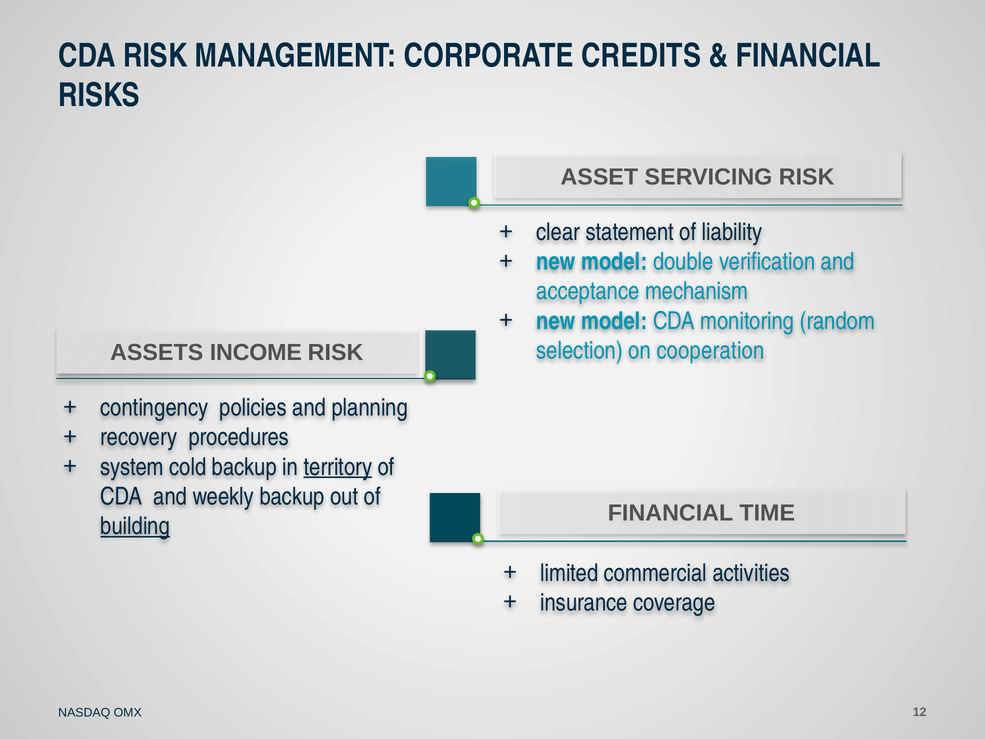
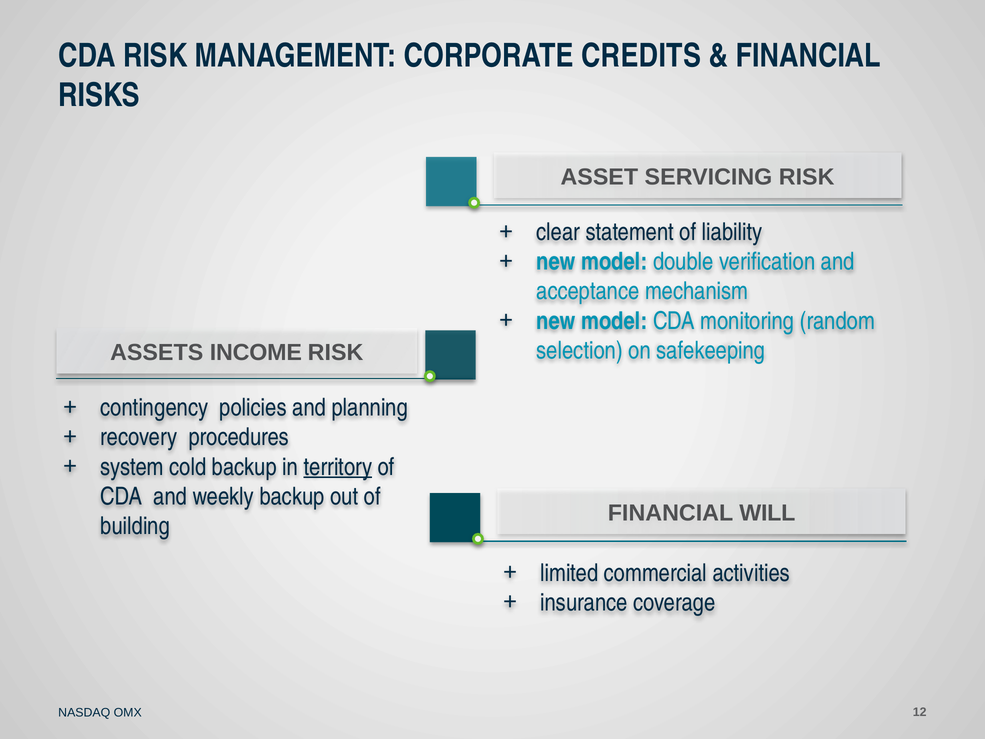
cooperation: cooperation -> safekeeping (711, 350)
TIME: TIME -> WILL (767, 513)
building underline: present -> none (135, 526)
